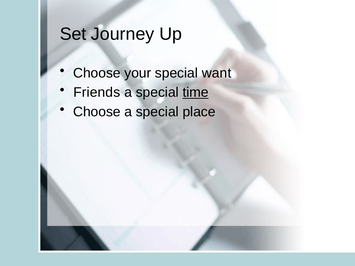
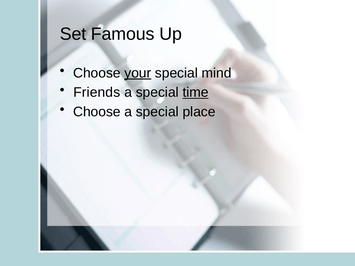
Journey: Journey -> Famous (123, 34)
your underline: none -> present (138, 73)
want: want -> mind (217, 73)
